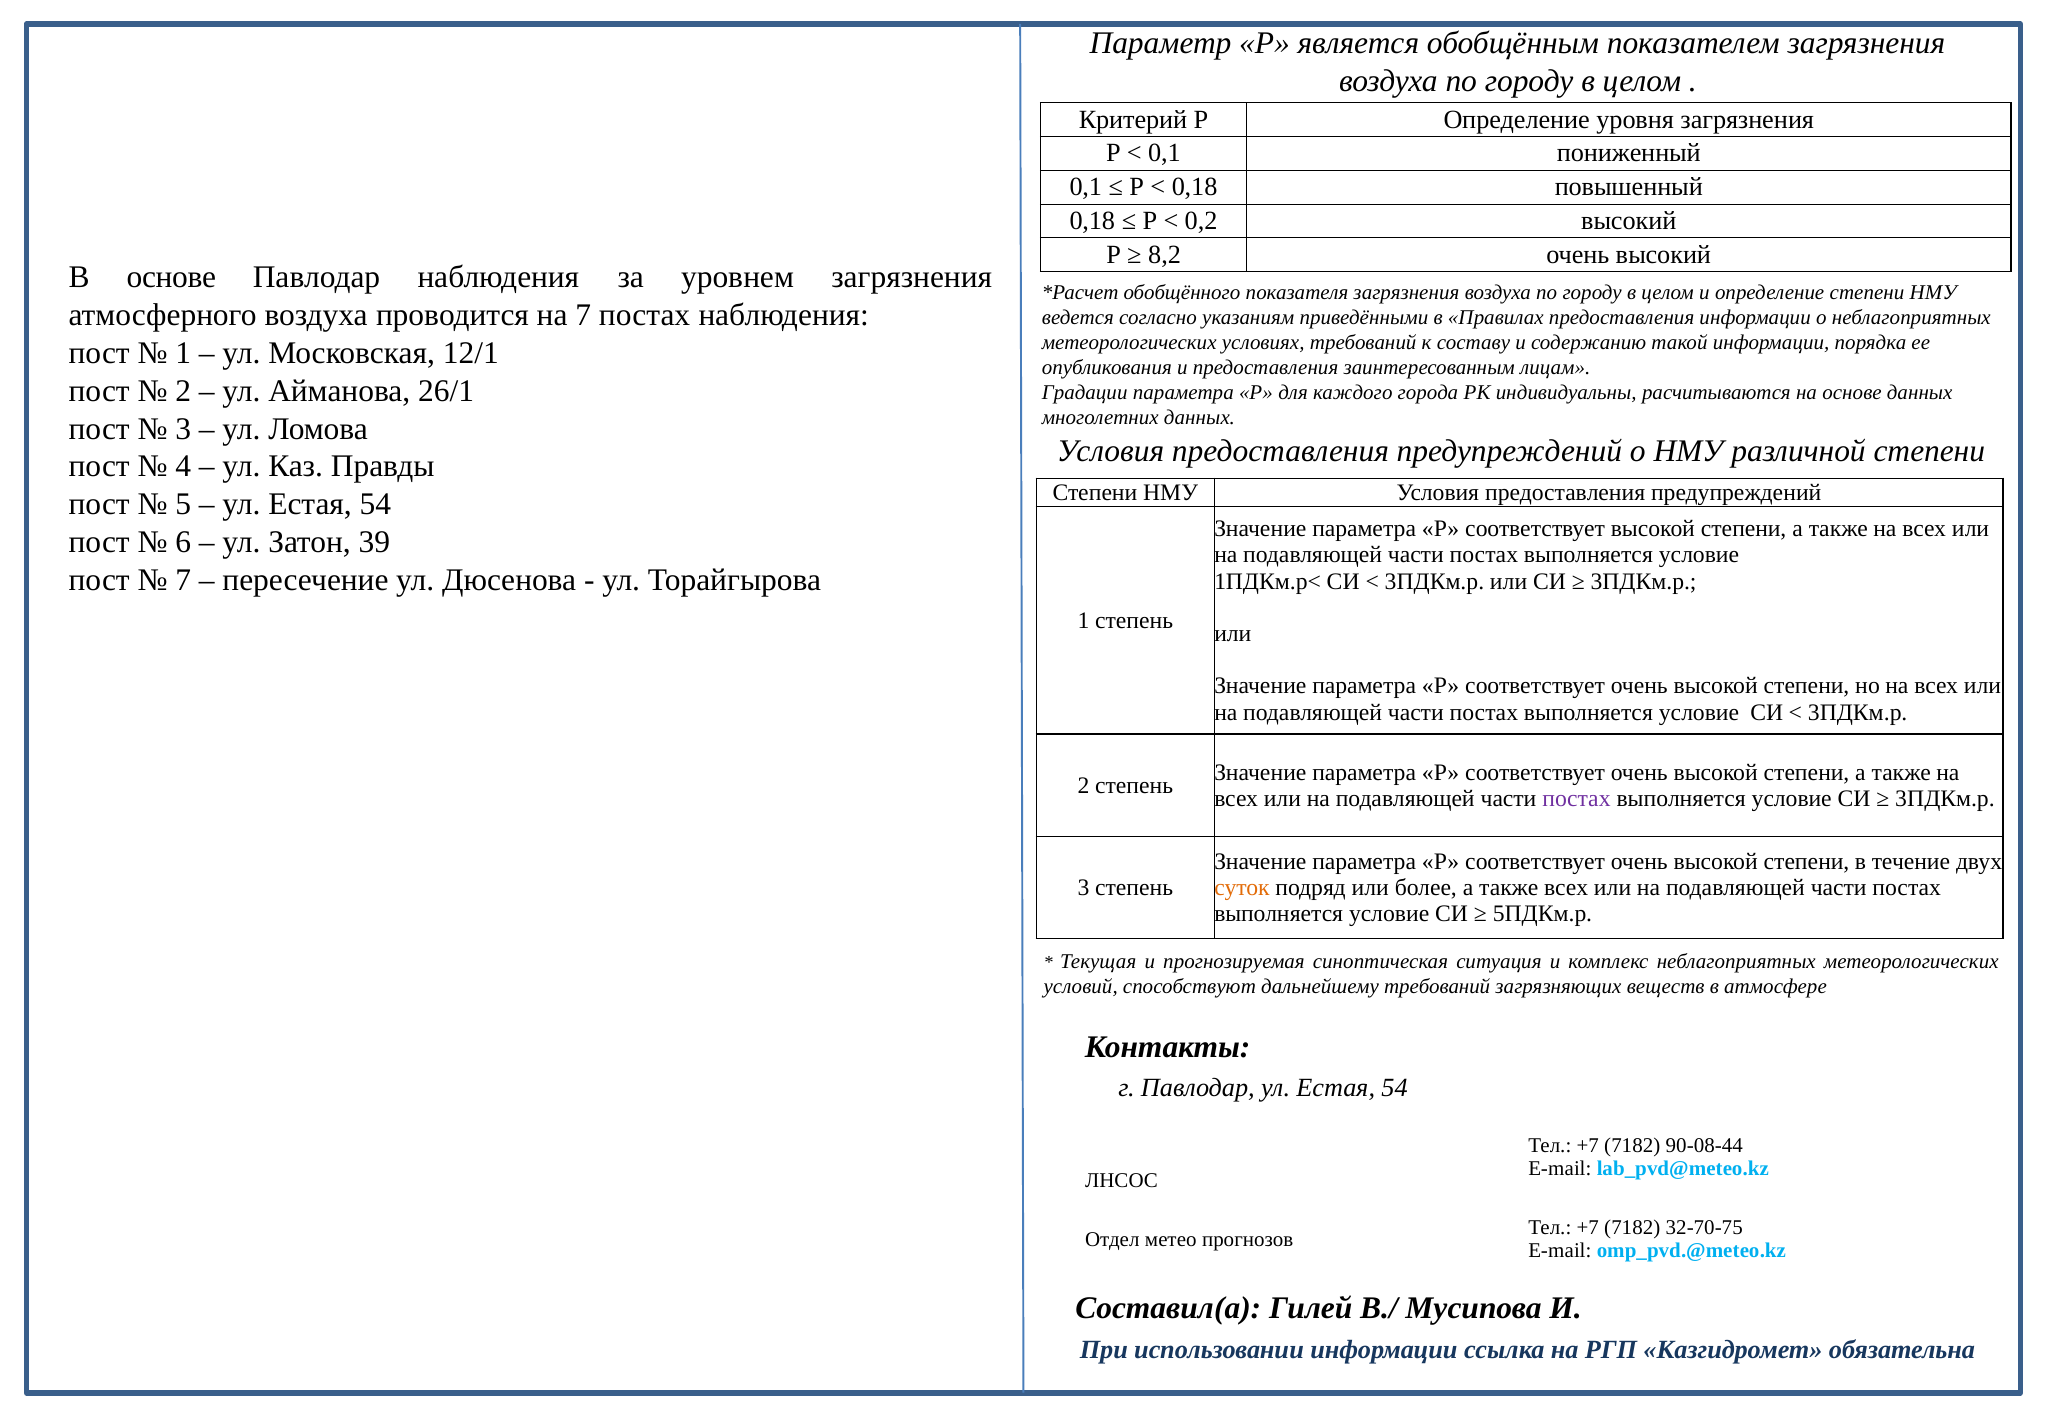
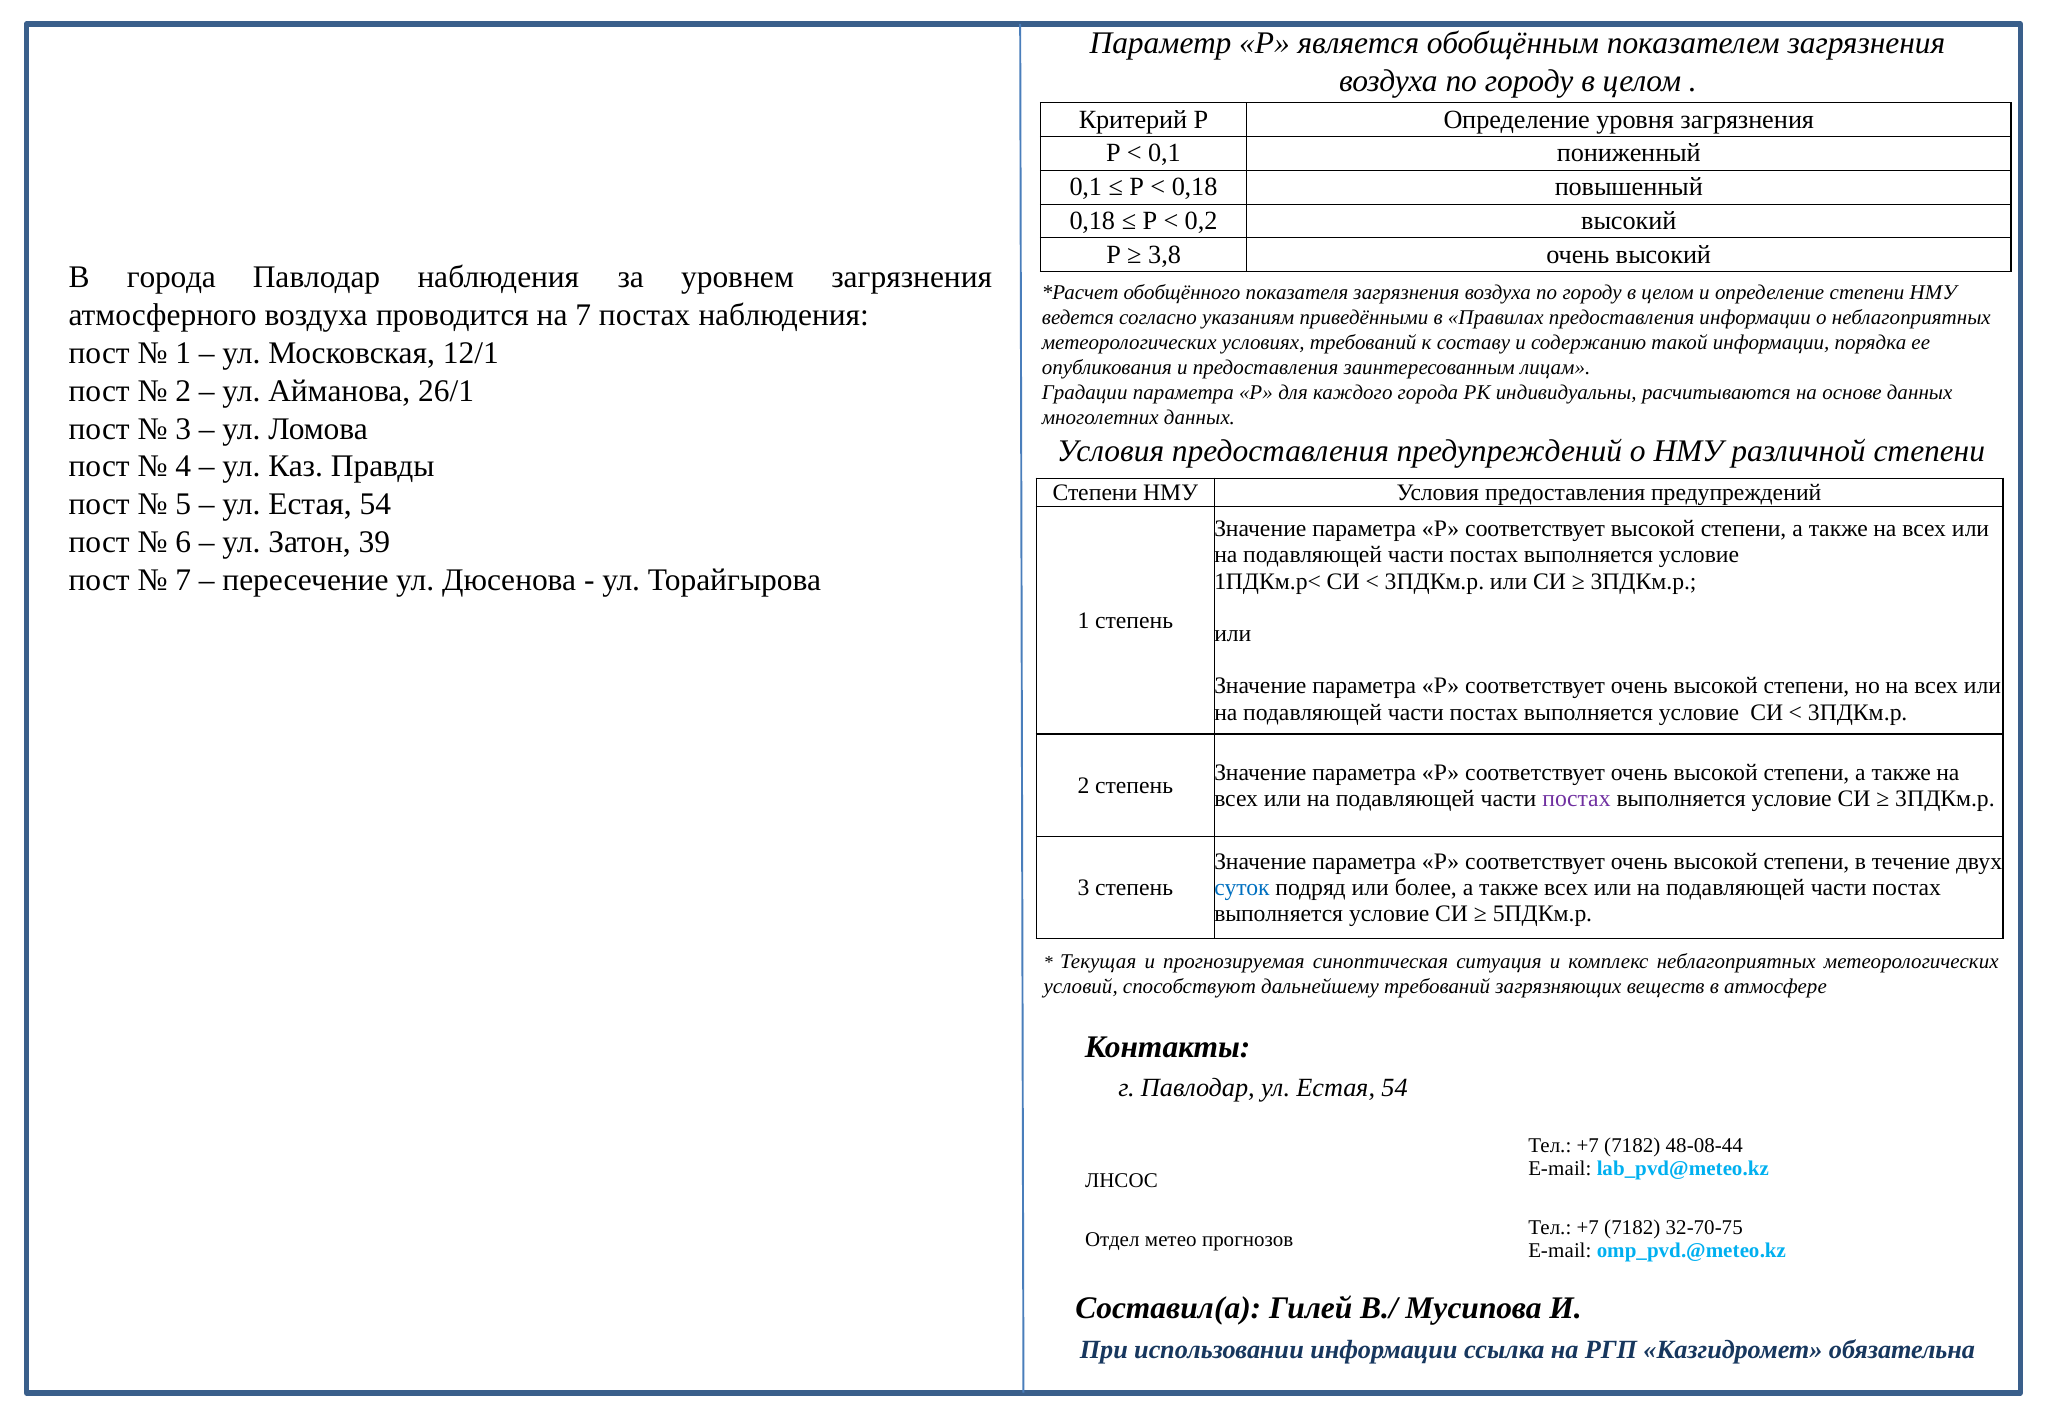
8,2: 8,2 -> 3,8 (1165, 255)
В основе: основе -> города (171, 278)
суток colour: orange -> blue (1242, 888)
90-08-44: 90-08-44 -> 48-08-44 (1704, 1146)
